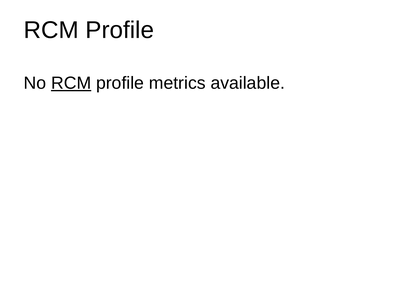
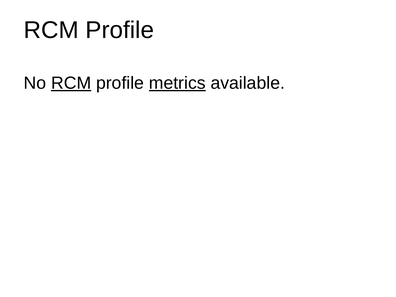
metrics underline: none -> present (177, 83)
